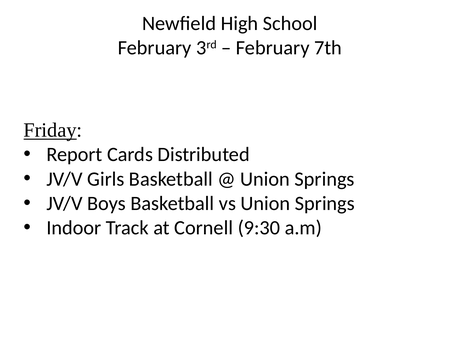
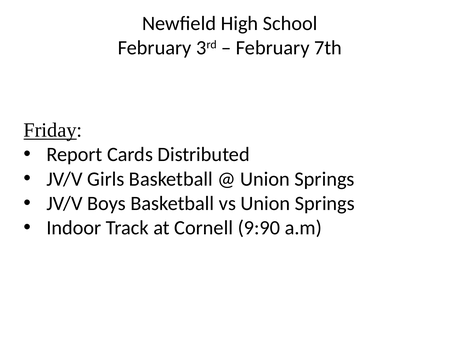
9:30: 9:30 -> 9:90 (259, 228)
